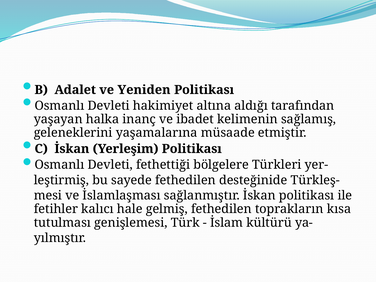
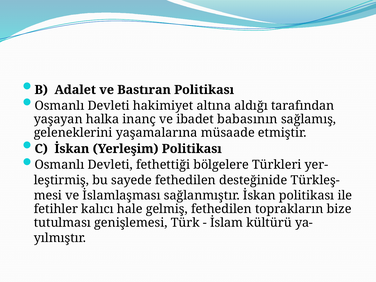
Yeniden: Yeniden -> Bastıran (144, 90)
kelimenin: kelimenin -> babasının (247, 119)
kısa: kısa -> bize (339, 209)
